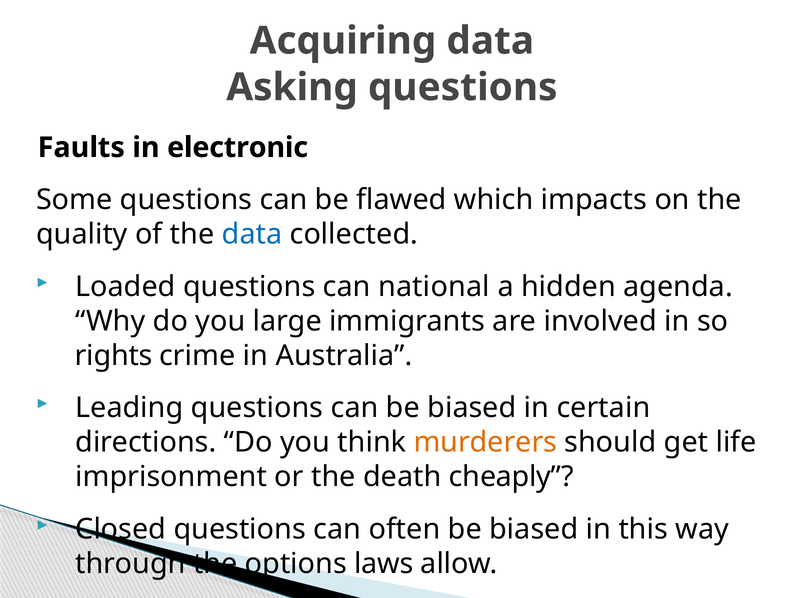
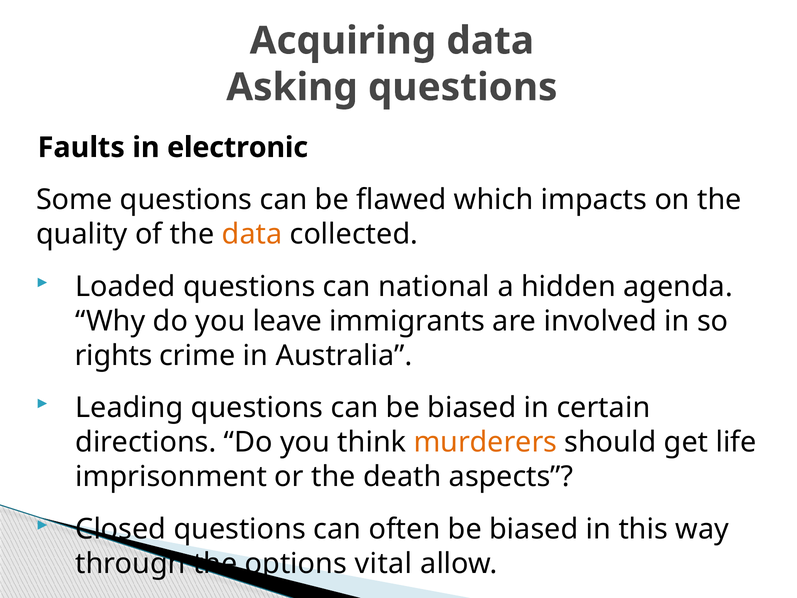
data colour: blue -> orange (252, 234)
large: large -> leave (287, 321)
cheaply: cheaply -> aspects (511, 477)
laws: laws -> vital (384, 563)
